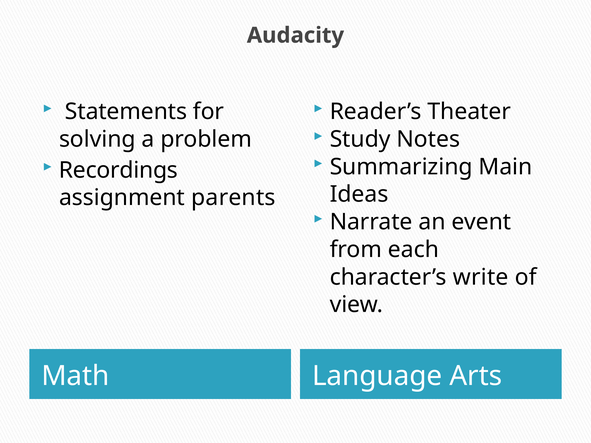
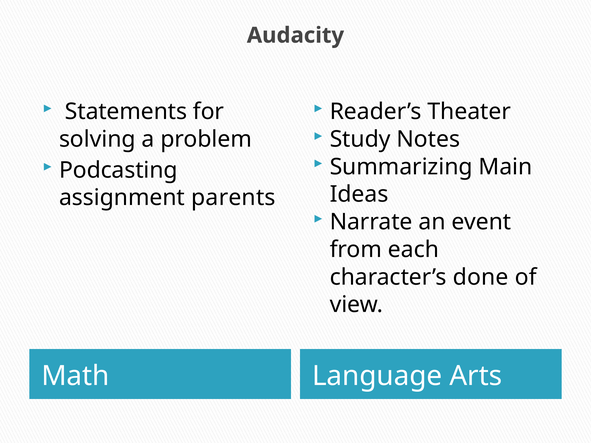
Recordings: Recordings -> Podcasting (118, 170)
write: write -> done (481, 277)
